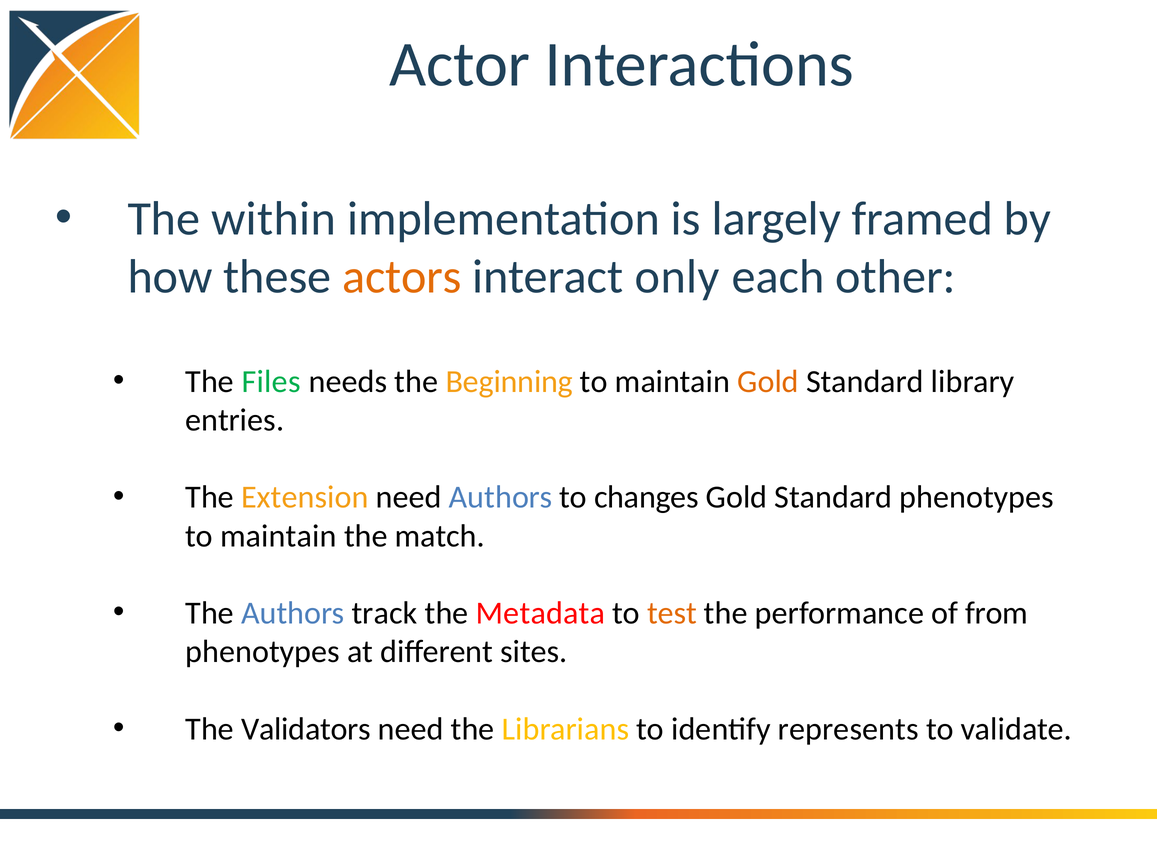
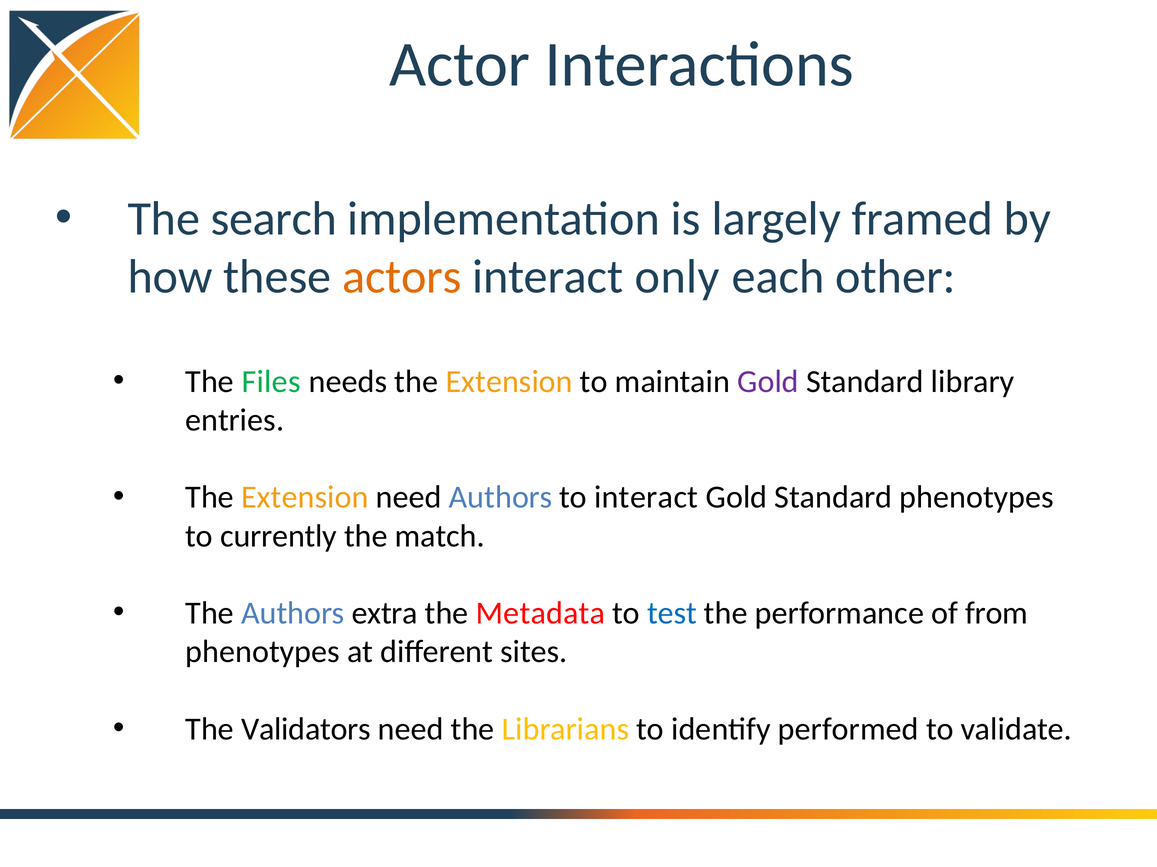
within: within -> search (274, 219)
needs the Beginning: Beginning -> Extension (509, 382)
Gold colour: orange -> purple (768, 382)
to changes: changes -> interact (646, 498)
maintain: maintain -> currently (279, 536)
track: track -> extra (385, 614)
test colour: orange -> blue (672, 614)
represents: represents -> performed (848, 730)
